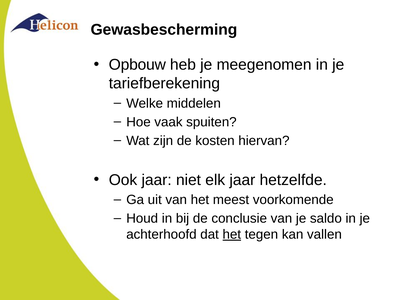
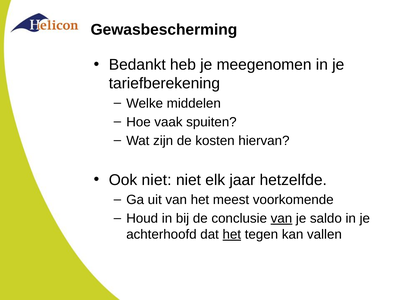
Opbouw: Opbouw -> Bedankt (137, 65)
Ook jaar: jaar -> niet (157, 180)
van underline: none -> present (281, 218)
